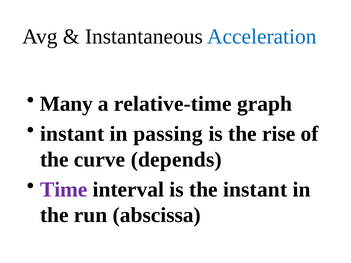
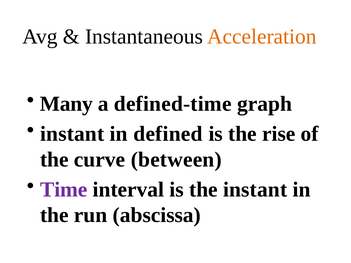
Acceleration colour: blue -> orange (262, 37)
relative-time: relative-time -> defined-time (173, 104)
passing: passing -> defined (168, 134)
depends: depends -> between (176, 160)
